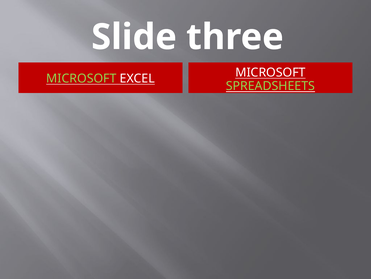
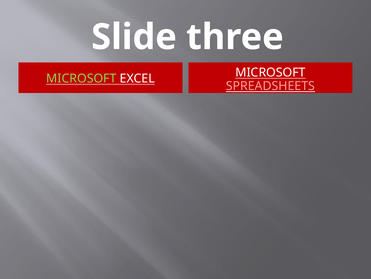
SPREADSHEETS colour: light green -> pink (270, 86)
